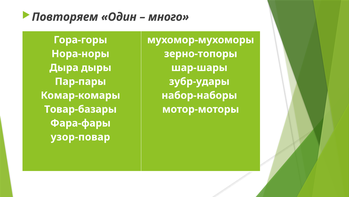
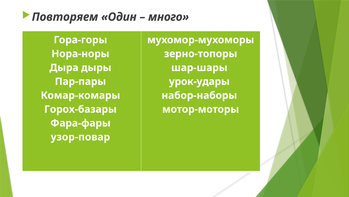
зубр-удары: зубр-удары -> урок-удары (199, 81)
Товар-базары: Товар-базары -> Горох-базары (80, 109)
